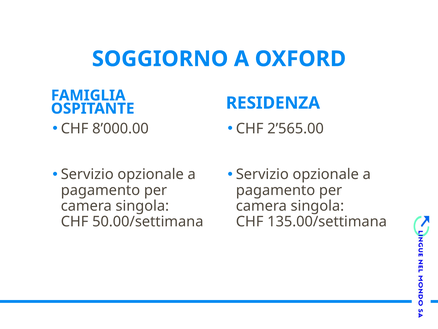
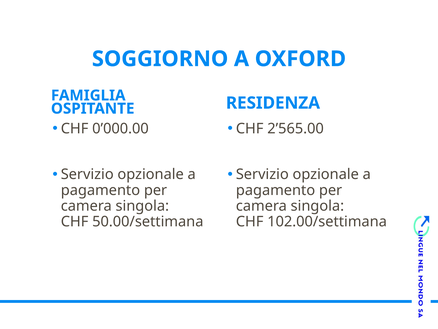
8’000.00: 8’000.00 -> 0’000.00 (120, 128)
135.00/settimana: 135.00/settimana -> 102.00/settimana (327, 221)
